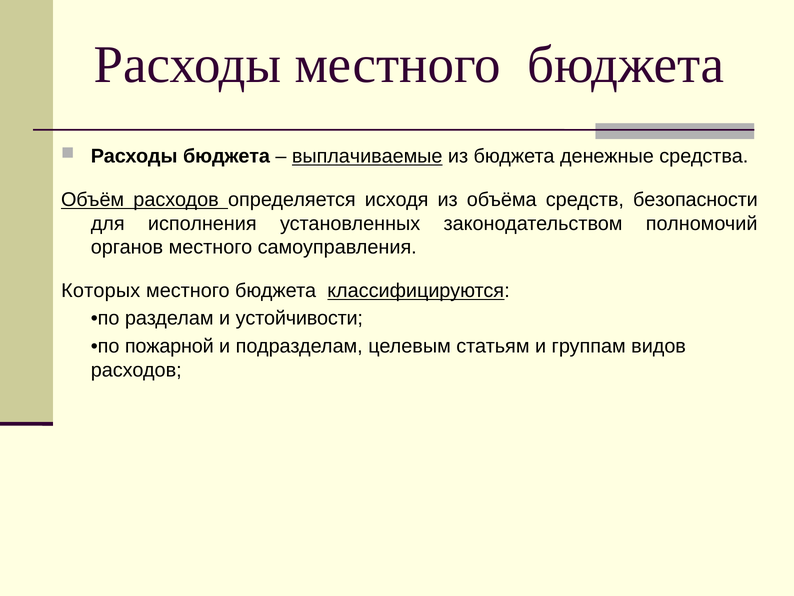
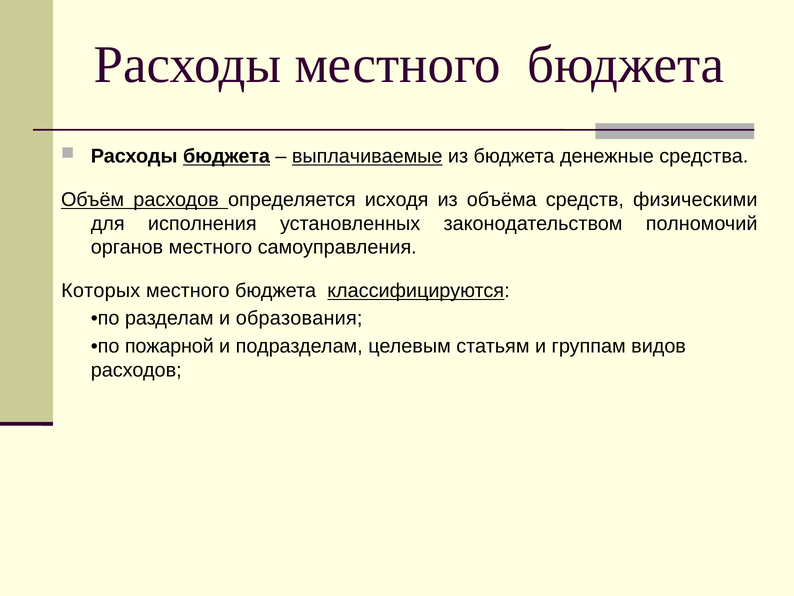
бюджета underline: none -> present (227, 156)
безопасности: безопасности -> физическими (695, 199)
устойчивости: устойчивости -> образования (299, 318)
